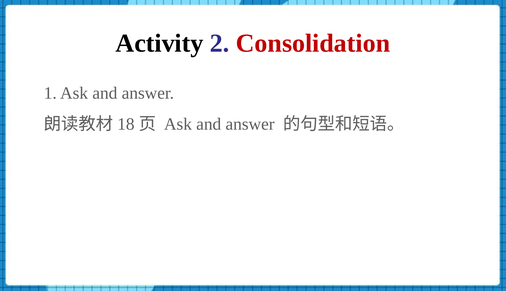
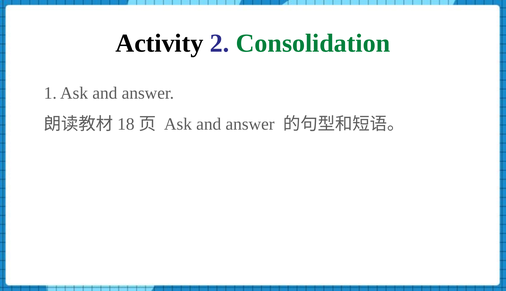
Consolidation colour: red -> green (313, 43)
